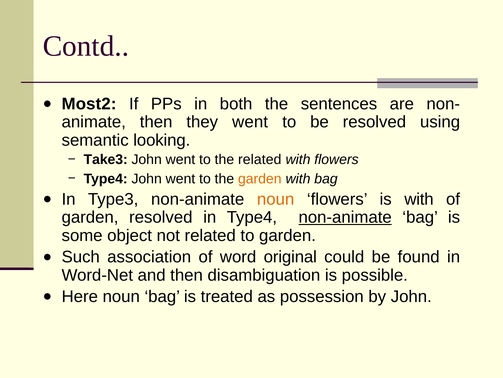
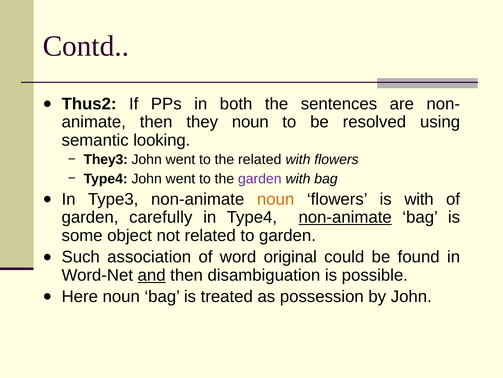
Most2: Most2 -> Thus2 (89, 104)
they went: went -> noun (250, 122)
Take3: Take3 -> They3 (106, 159)
garden colour: orange -> purple (260, 179)
garden resolved: resolved -> carefully (161, 217)
and underline: none -> present (152, 275)
